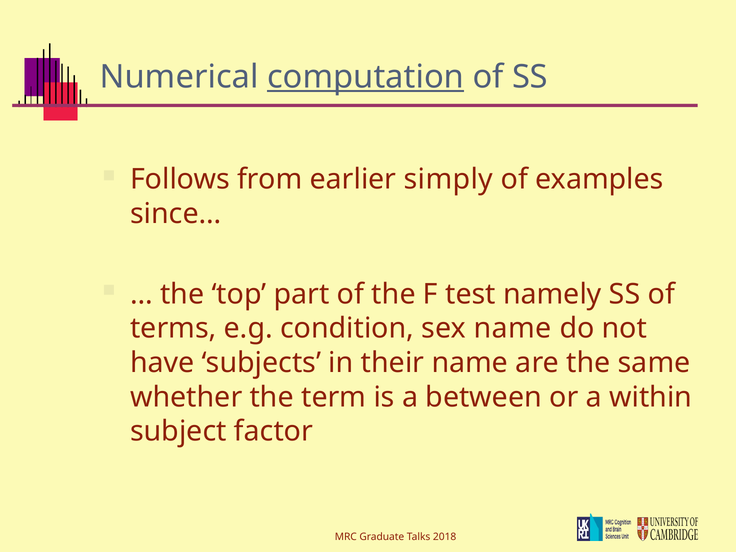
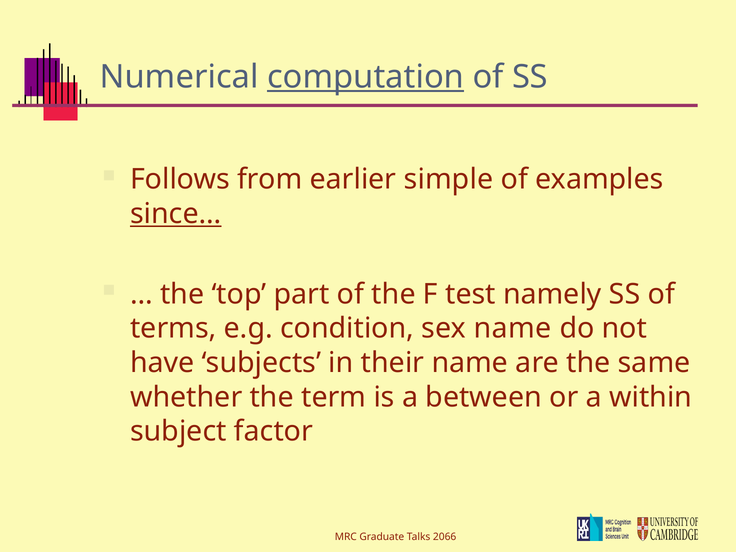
simply: simply -> simple (449, 180)
since… underline: none -> present (176, 214)
2018: 2018 -> 2066 (445, 537)
